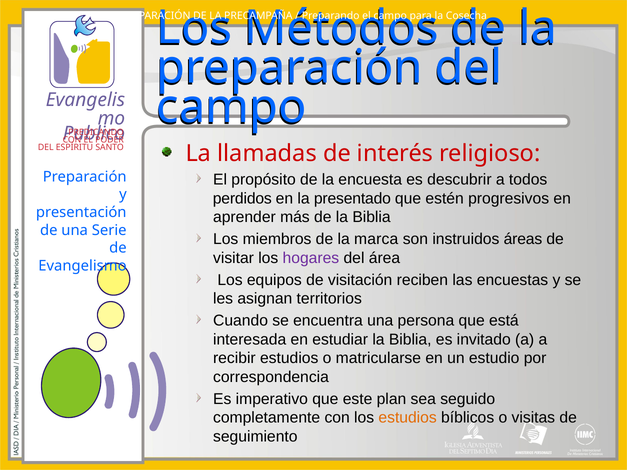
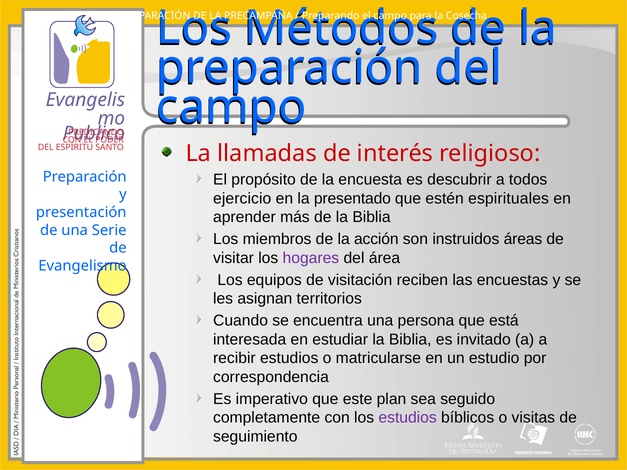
perdidos: perdidos -> ejercicio (242, 198)
progresivos: progresivos -> espirituales (509, 198)
marca: marca -> acción (376, 239)
estudios colour: orange -> purple (408, 418)
